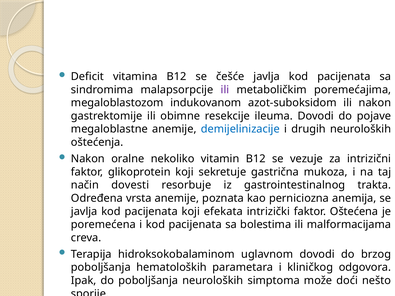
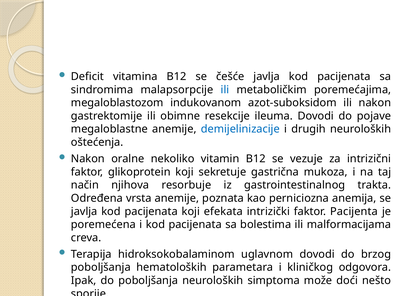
ili colour: purple -> blue (225, 90)
dovesti: dovesti -> njihova (130, 185)
Oštećena: Oštećena -> Pacijenta (354, 212)
